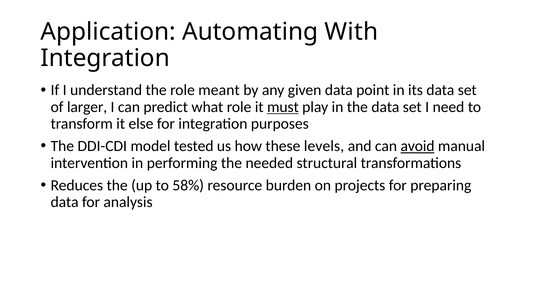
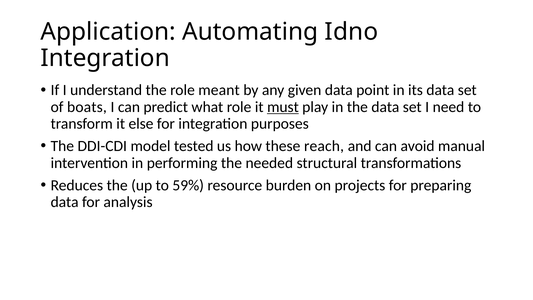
With: With -> Idno (351, 32)
larger: larger -> boats (87, 107)
levels: levels -> reach (324, 146)
avoid underline: present -> none (418, 146)
58%: 58% -> 59% (188, 185)
